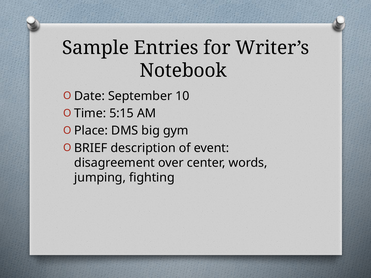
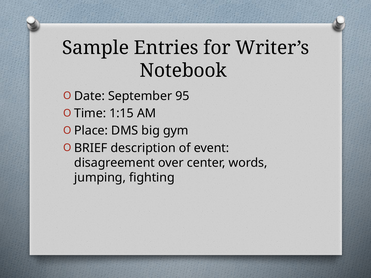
10: 10 -> 95 (182, 96)
5:15: 5:15 -> 1:15 (122, 113)
